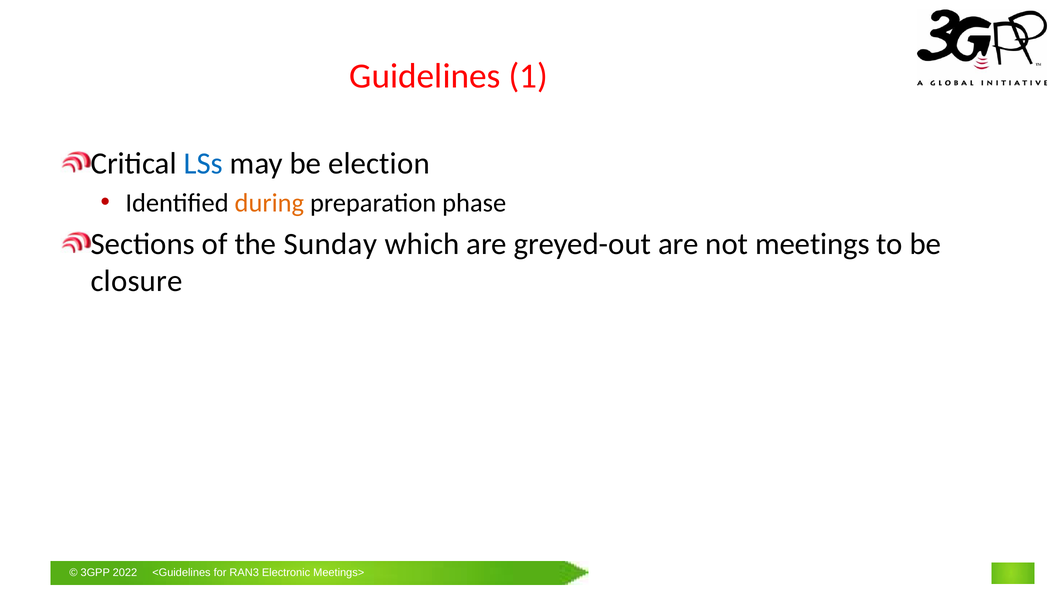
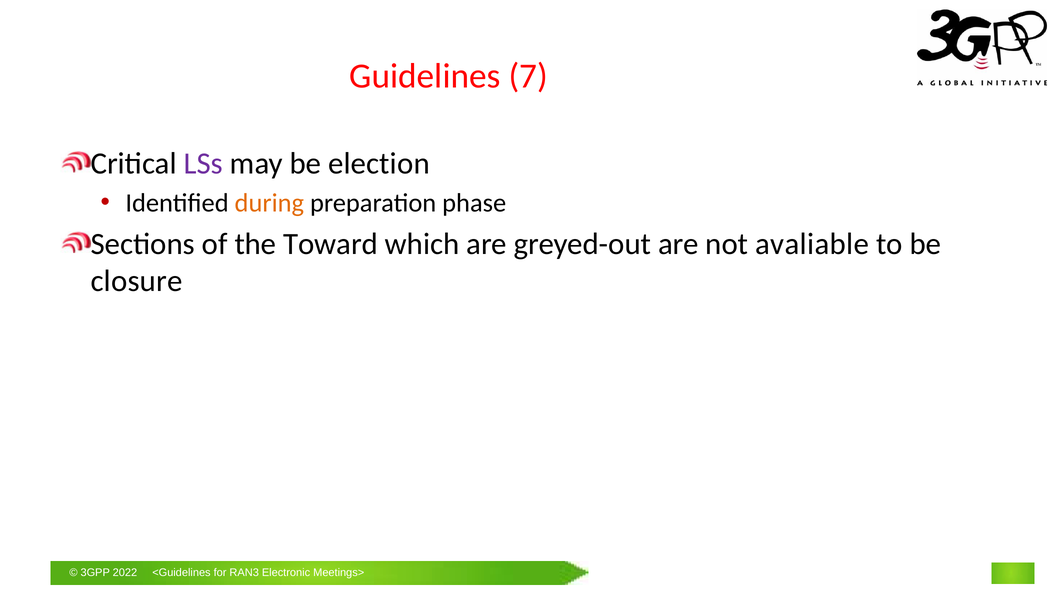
1: 1 -> 7 (528, 76)
LSs colour: blue -> purple (203, 164)
Sunday: Sunday -> Toward (331, 244)
meetings: meetings -> avaliable (812, 244)
